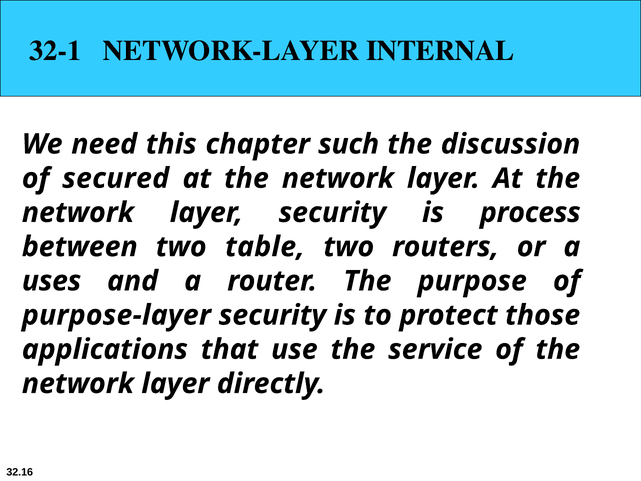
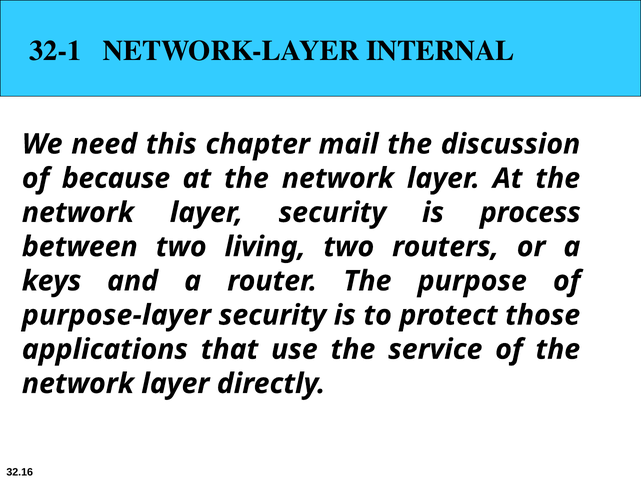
such: such -> mail (349, 144)
secured: secured -> because (116, 178)
table: table -> living (265, 247)
uses: uses -> keys (52, 281)
